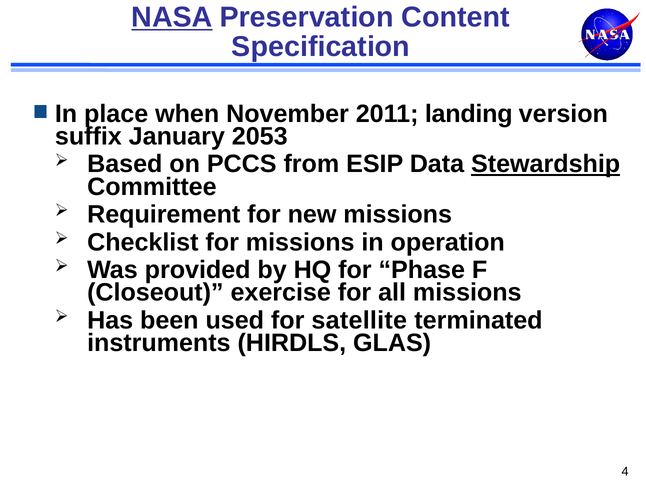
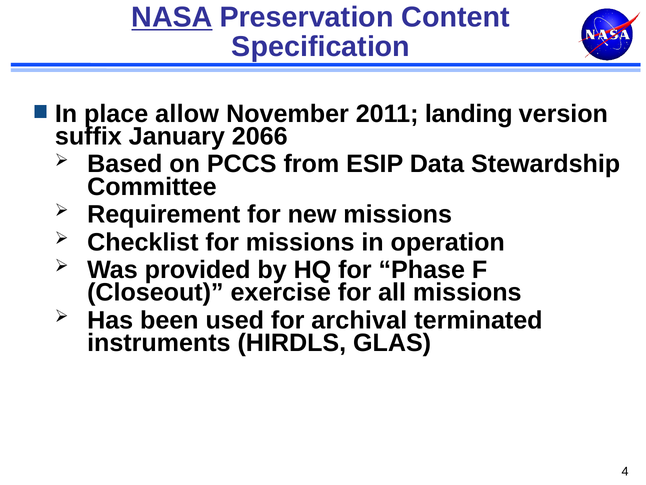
when: when -> allow (187, 114)
2053: 2053 -> 2066 (260, 136)
Stewardship underline: present -> none (546, 164)
satellite: satellite -> archival (359, 320)
